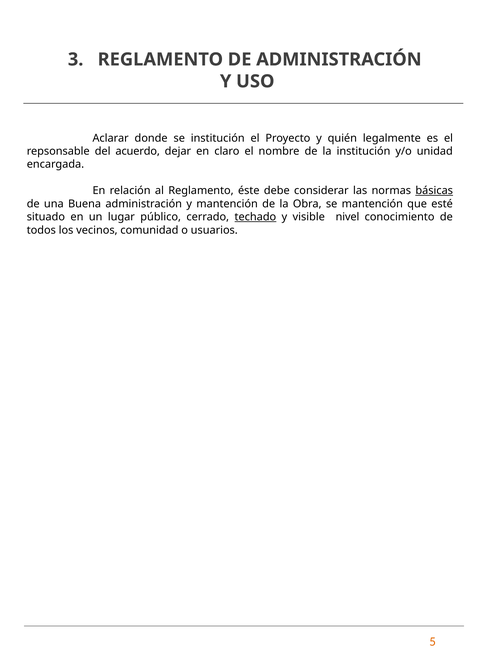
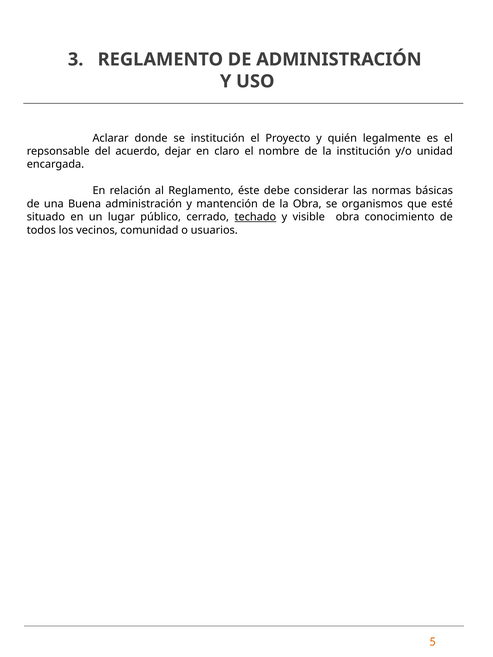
básicas underline: present -> none (434, 191)
se mantención: mantención -> organismos (372, 204)
visible nivel: nivel -> obra (348, 217)
